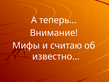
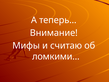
известно…: известно… -> ломкими… (56, 56)
